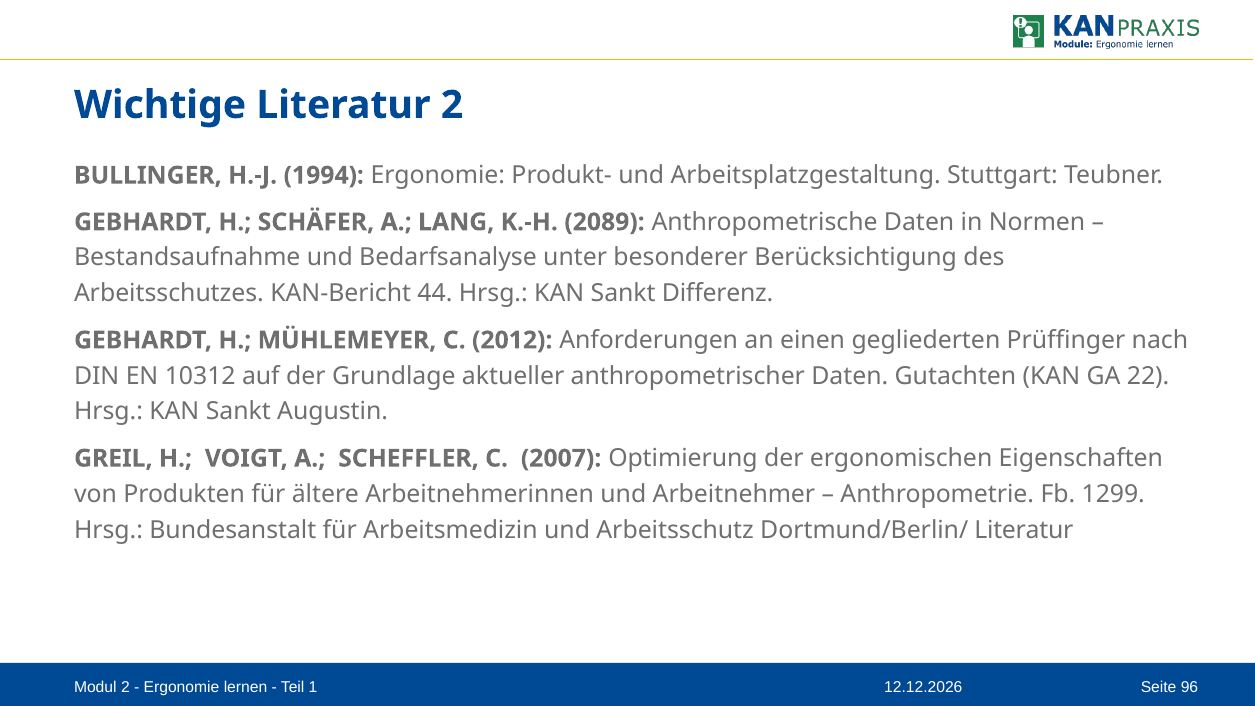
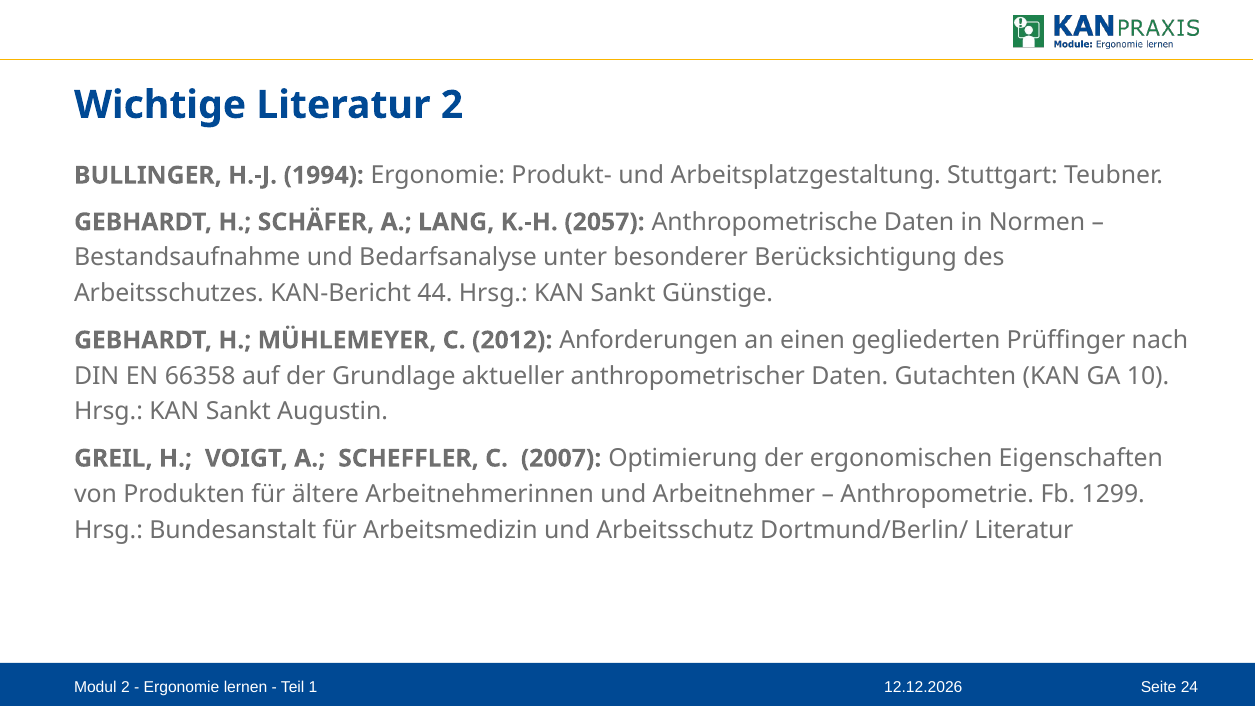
2089: 2089 -> 2057 (605, 222)
Differenz: Differenz -> Günstige (718, 293)
10312: 10312 -> 66358 (200, 376)
22: 22 -> 10 (1148, 376)
96: 96 -> 24 (1190, 687)
